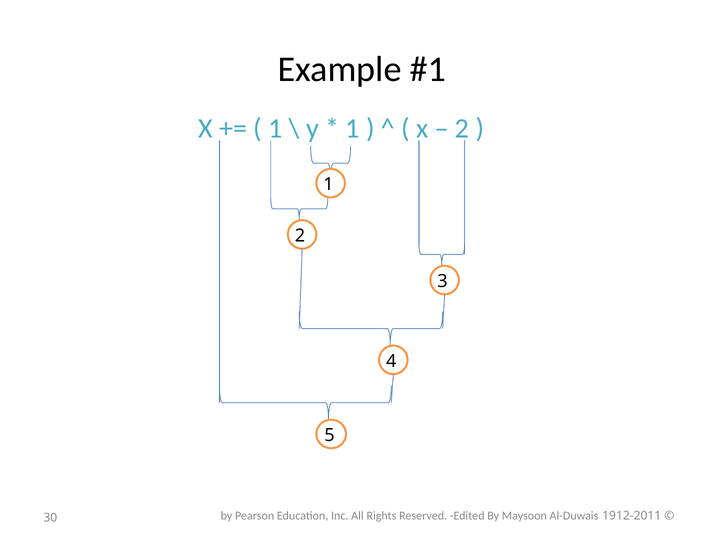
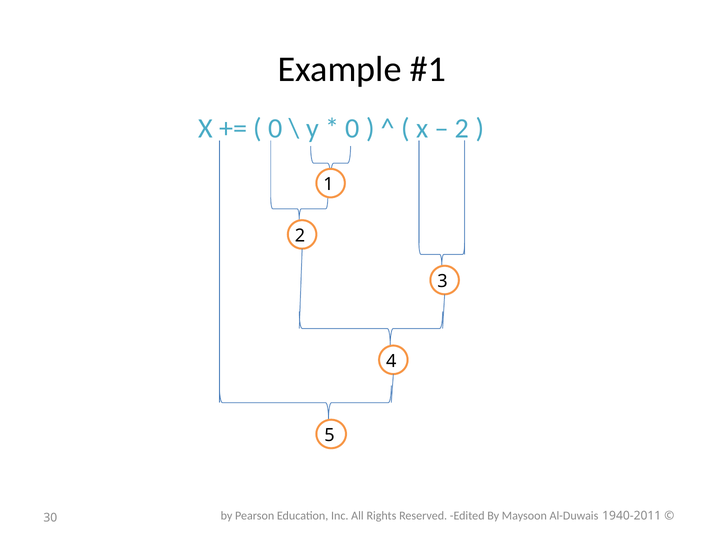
1: 1 -> 0 (275, 129)
1: 1 -> 0 (353, 129)
1912-2011: 1912-2011 -> 1940-2011 (632, 516)
